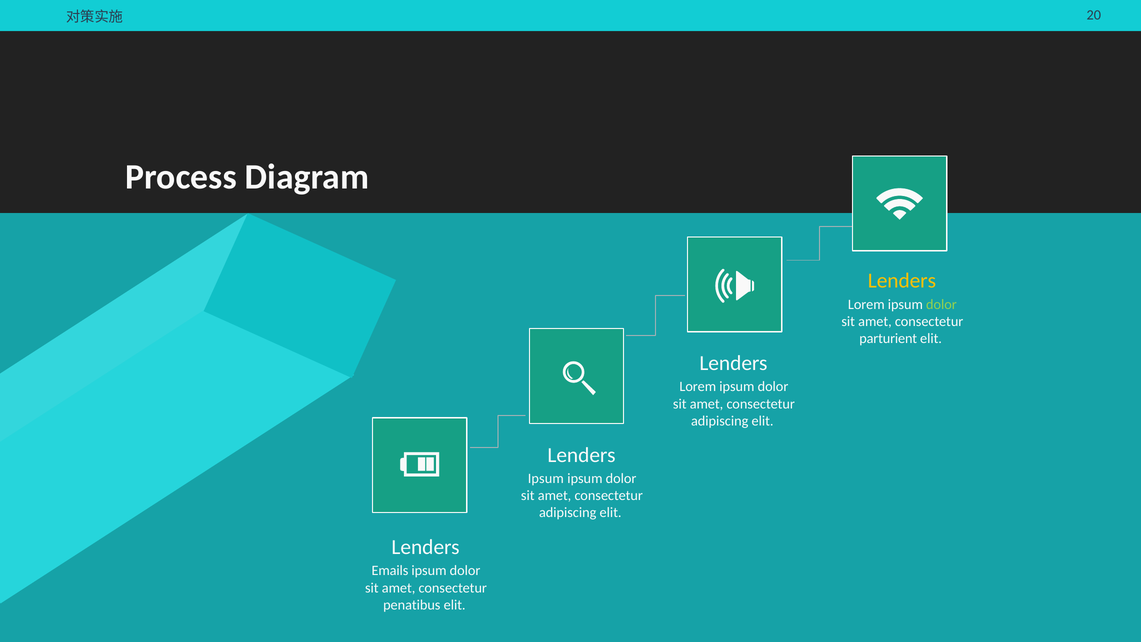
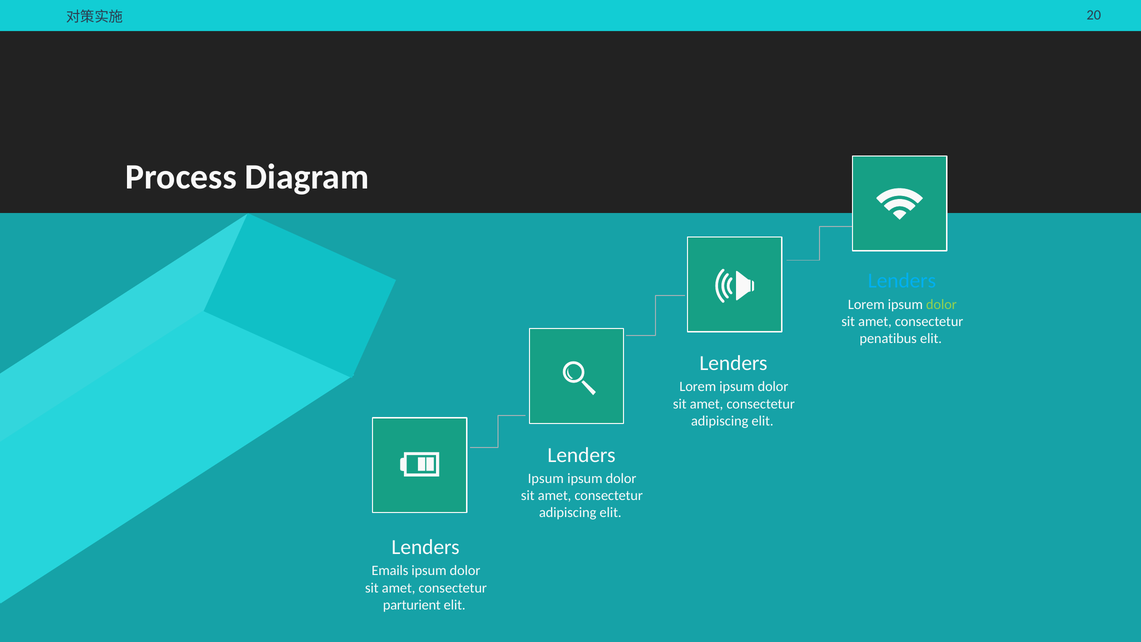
Lenders colour: yellow -> light blue (902, 281)
parturient: parturient -> penatibus (888, 339)
penatibus: penatibus -> parturient (412, 605)
